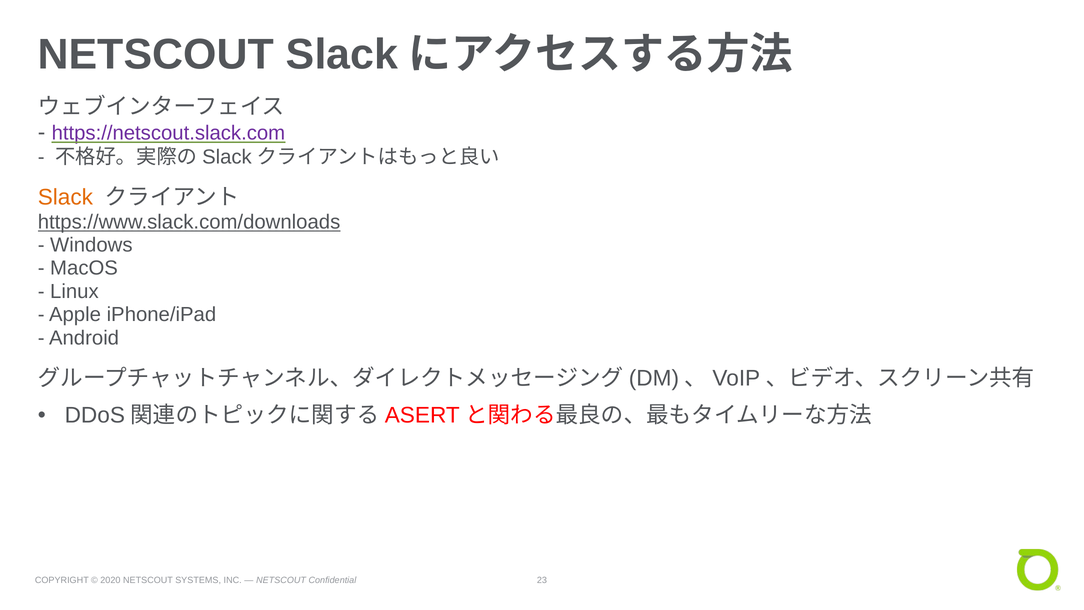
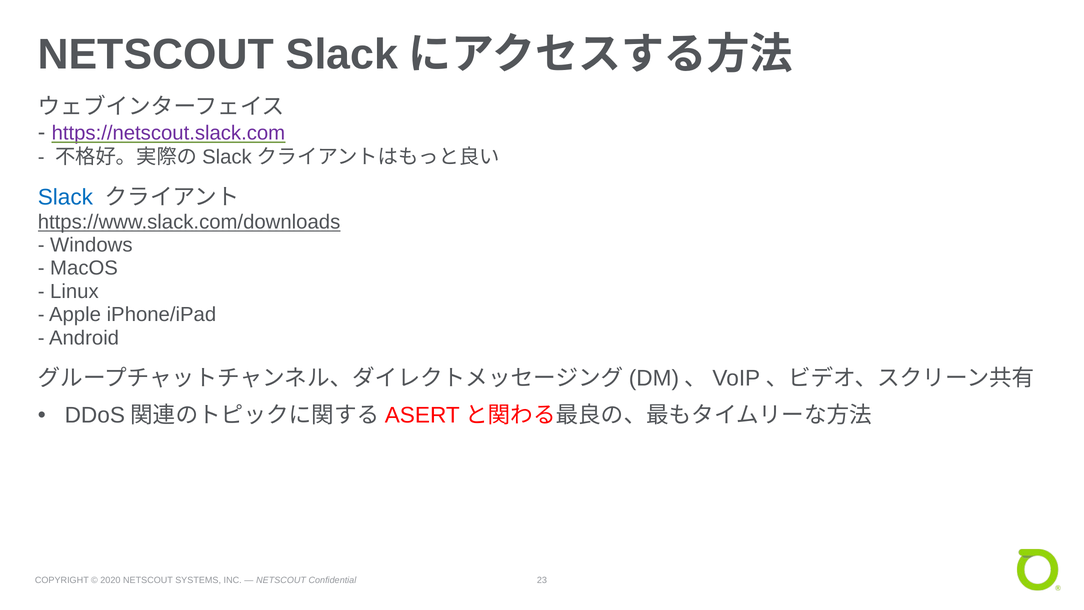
Slack colour: orange -> blue (65, 197)
